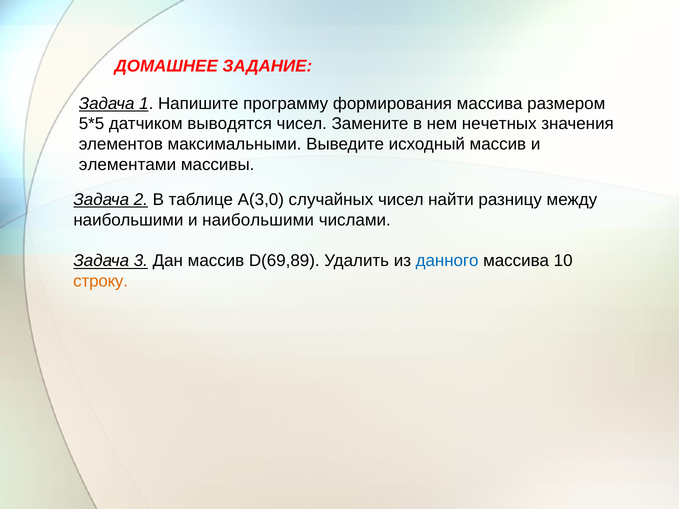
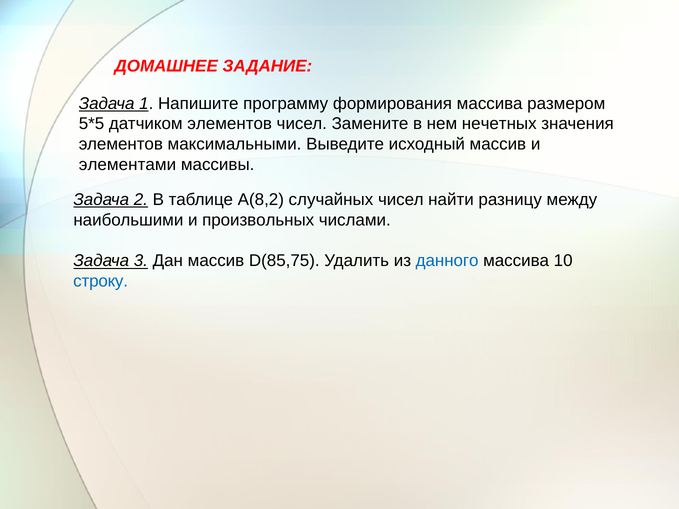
датчиком выводятся: выводятся -> элементов (230, 124)
А(3,0: А(3,0 -> А(8,2 (261, 200)
и наибольшими: наибольшими -> произвольных (258, 220)
D(69,89: D(69,89 -> D(85,75 (284, 261)
строку colour: orange -> blue (101, 281)
